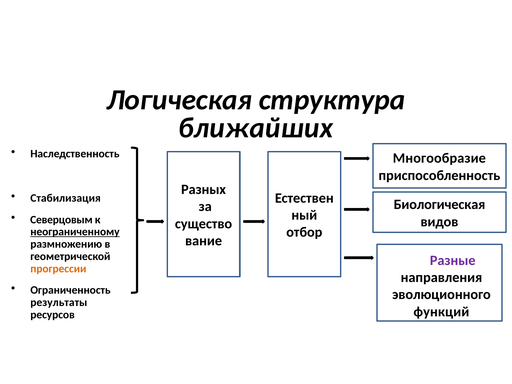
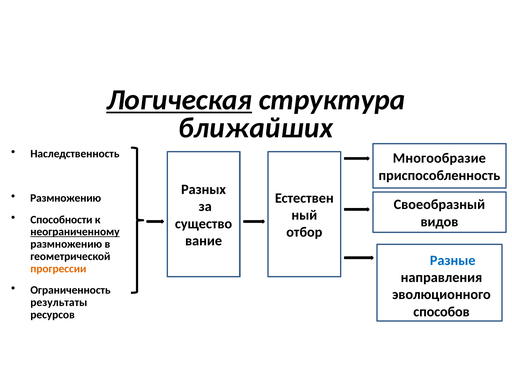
Логическая underline: none -> present (179, 100)
Стабилизация: Стабилизация -> Размножению (66, 198)
Биологическая: Биологическая -> Своеобразный (439, 205)
Северцовым: Северцовым -> Способности (61, 220)
Разные colour: purple -> blue (453, 260)
функций: функций -> способов (441, 312)
